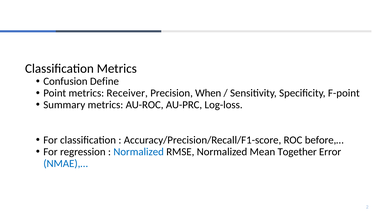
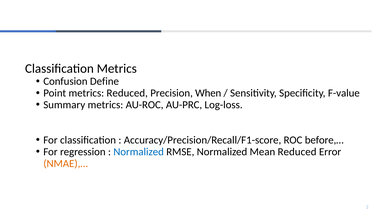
metrics Receiver: Receiver -> Reduced (127, 93)
F-point: F-point -> F-value (344, 93)
Mean Together: Together -> Reduced (297, 152)
NMAE),… colour: blue -> orange (66, 163)
